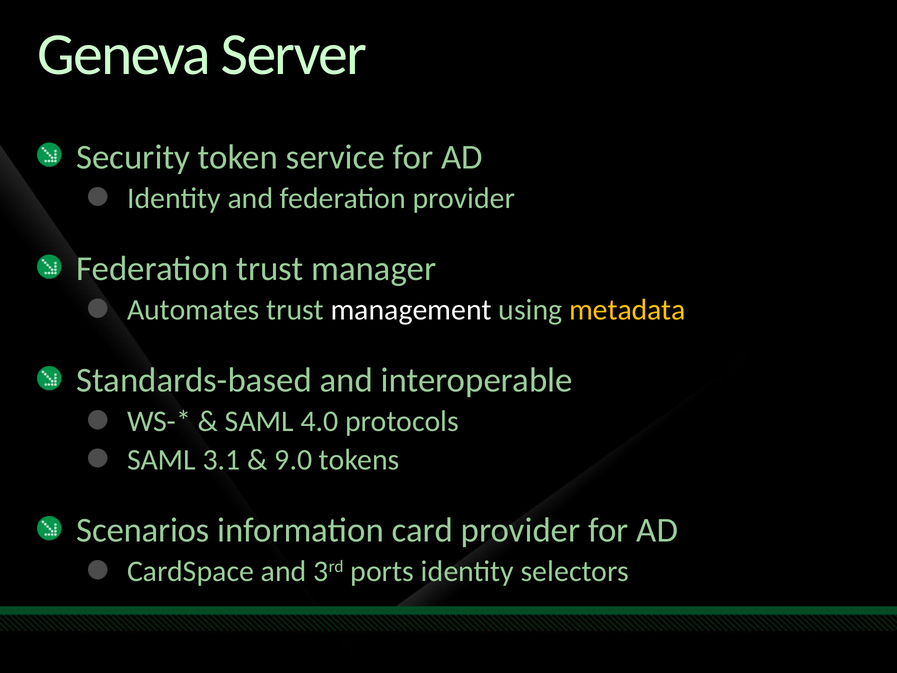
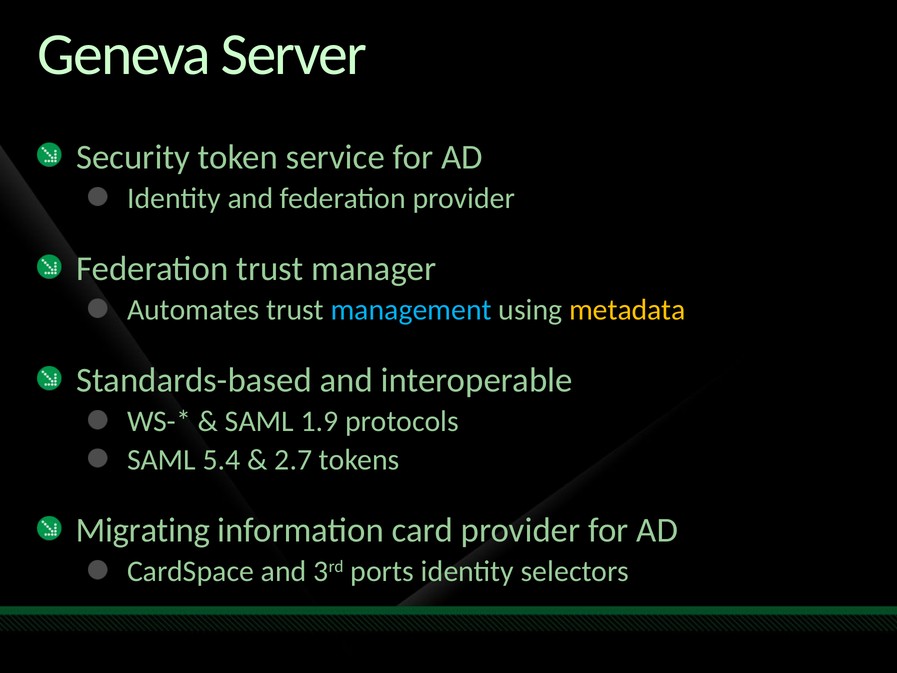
management colour: white -> light blue (411, 310)
4.0: 4.0 -> 1.9 (320, 421)
3.1: 3.1 -> 5.4 (222, 460)
9.0: 9.0 -> 2.7 (293, 460)
Scenarios: Scenarios -> Migrating (143, 530)
